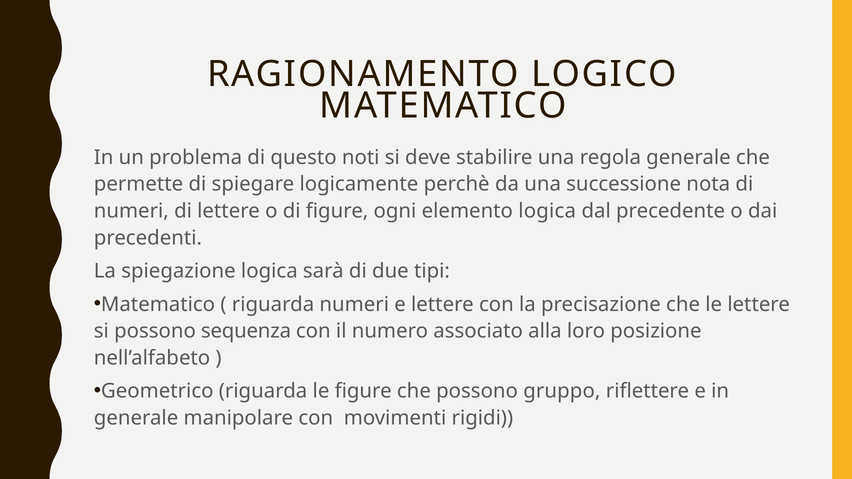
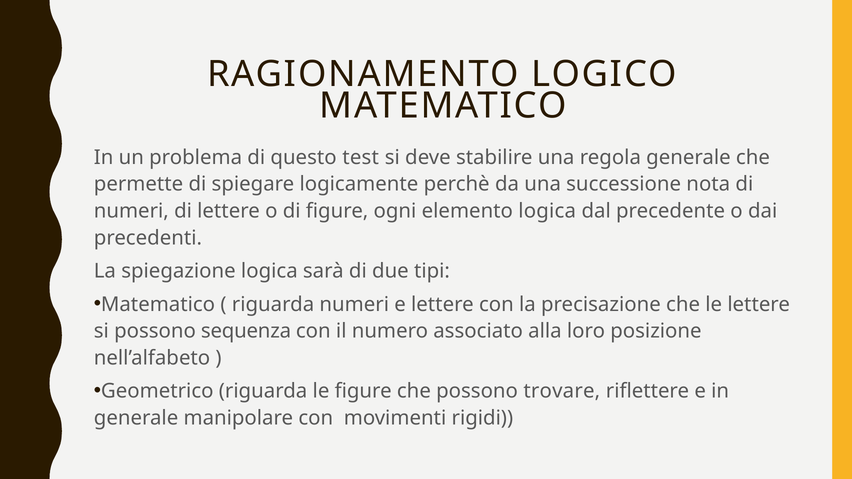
noti: noti -> test (361, 157)
gruppo: gruppo -> trovare (562, 391)
